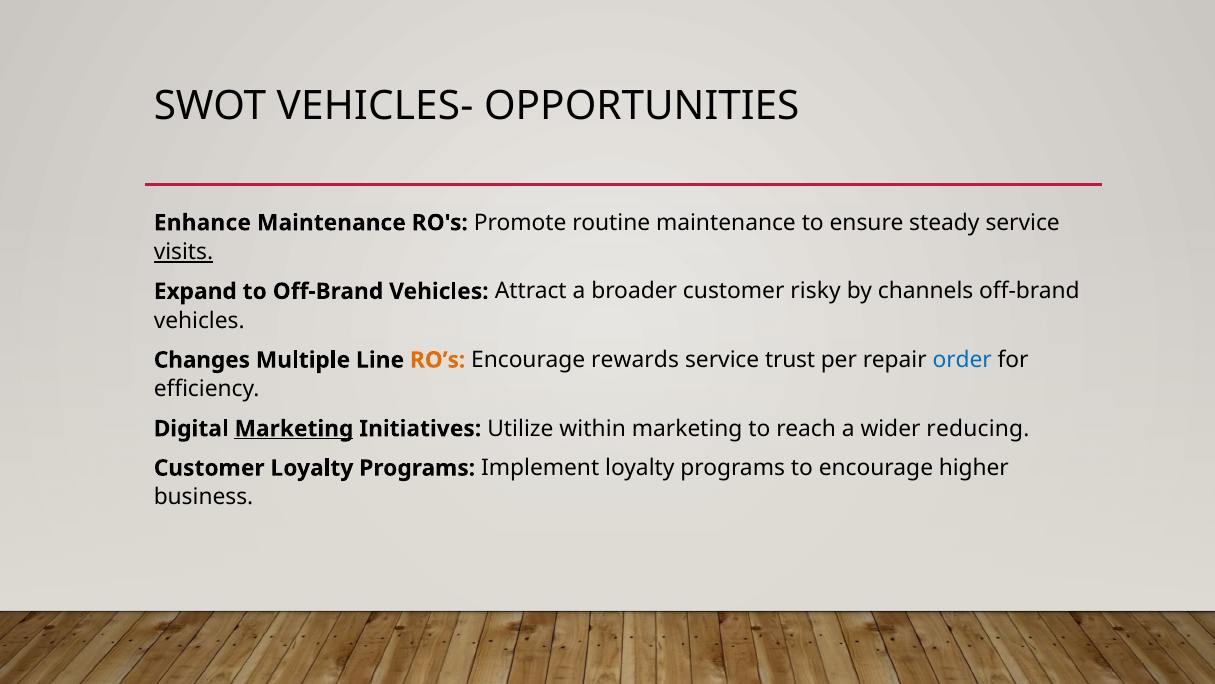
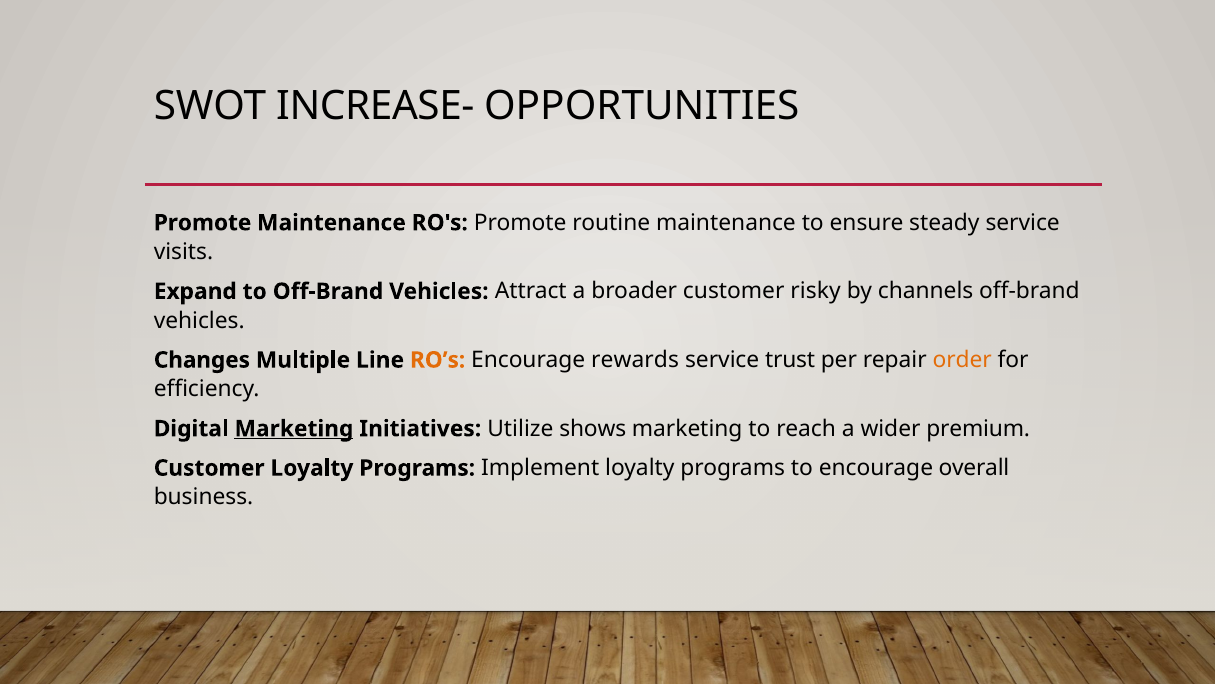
VEHICLES-: VEHICLES- -> INCREASE- (375, 106)
Enhance: Enhance -> Promote (203, 223)
visits underline: present -> none (183, 252)
order colour: blue -> orange (962, 360)
within: within -> shows (593, 428)
reducing: reducing -> premium (978, 428)
higher: higher -> overall (974, 468)
